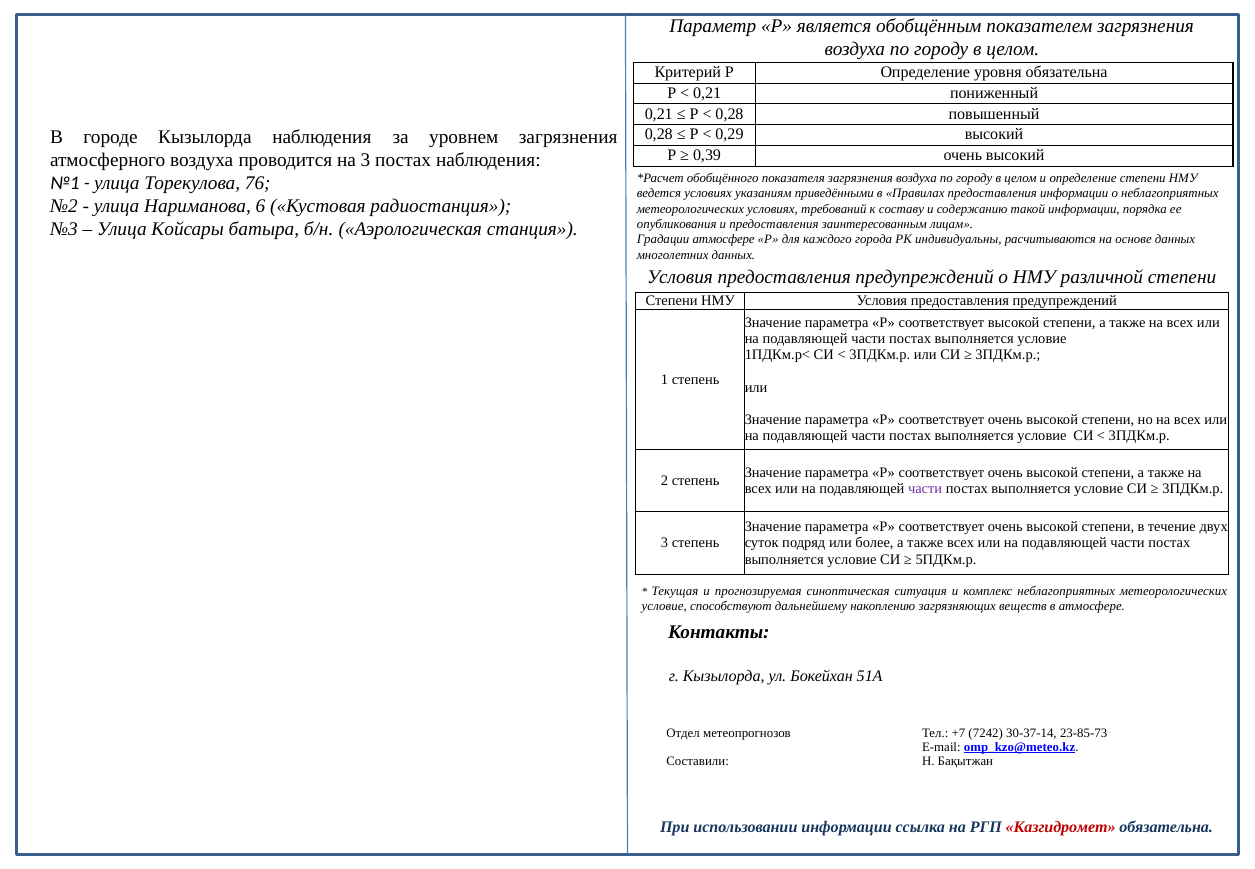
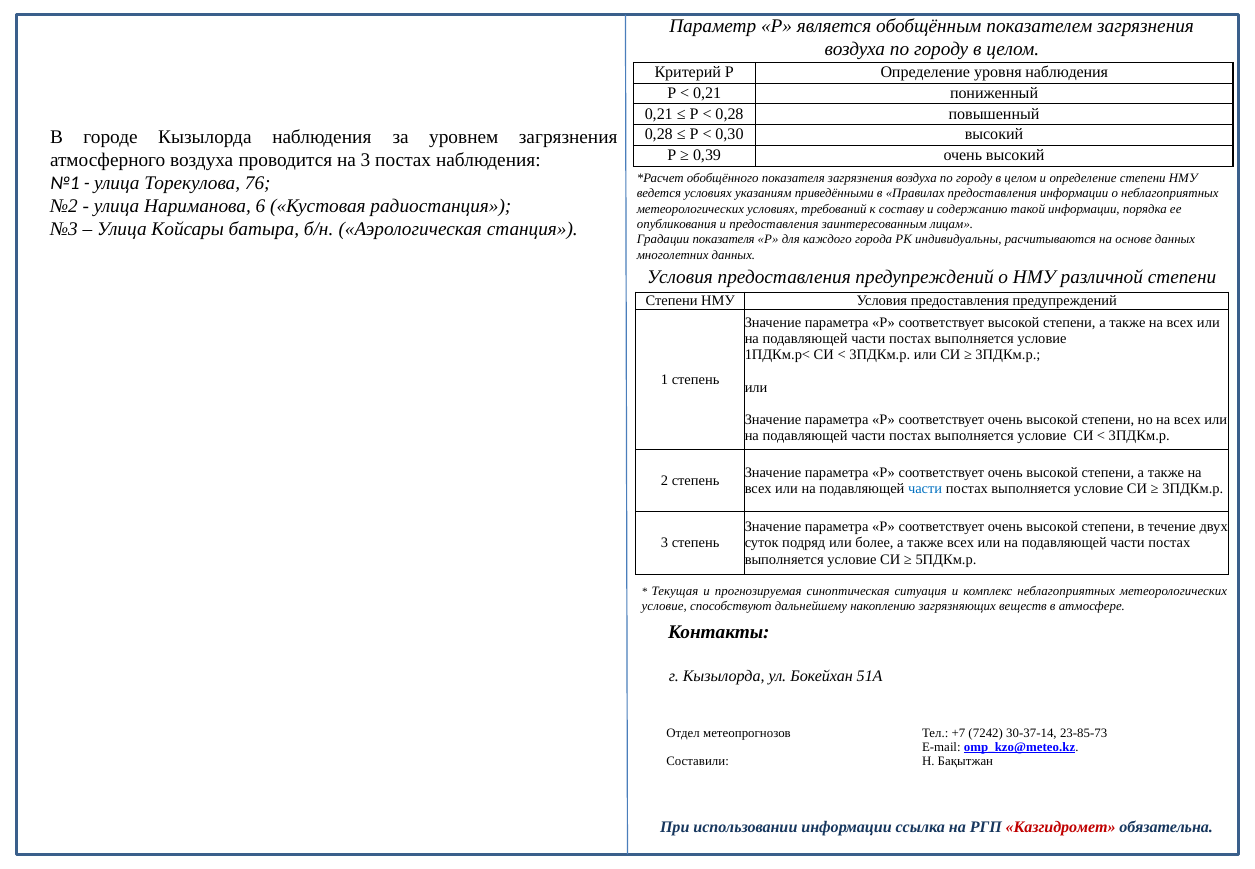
уровня обязательна: обязательна -> наблюдения (1067, 72)
0,29: 0,29 -> 0,30 (729, 135)
Градации атмосфере: атмосфере -> показателя (724, 240)
части colour: purple -> blue (925, 488)
